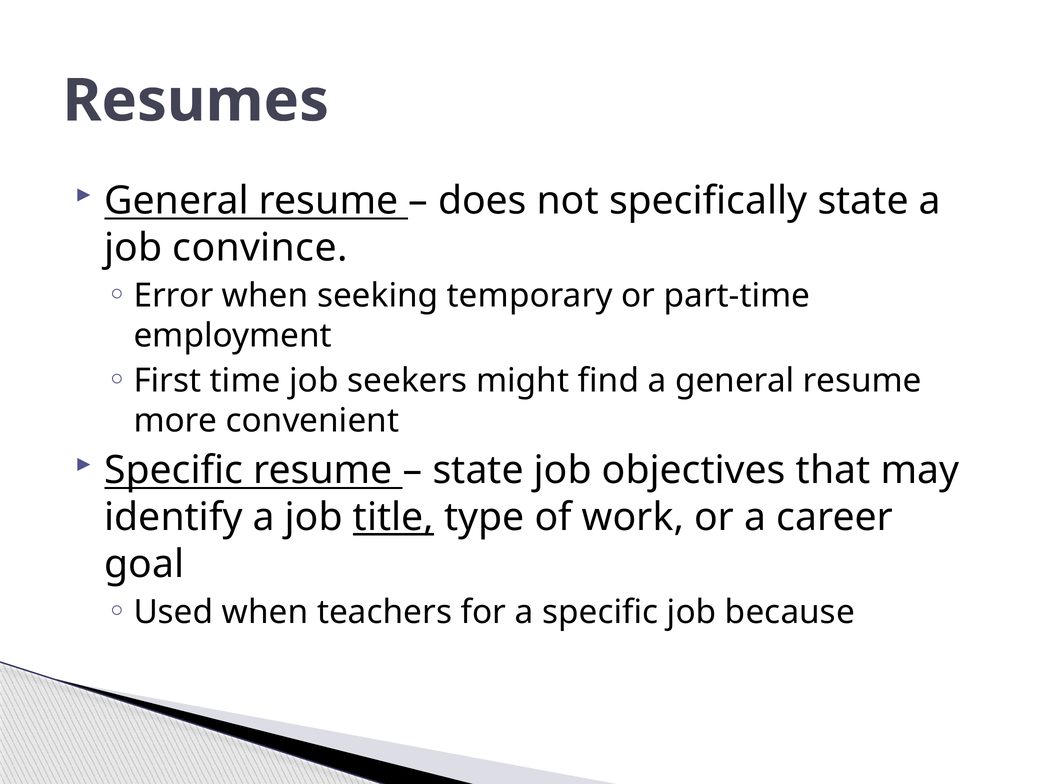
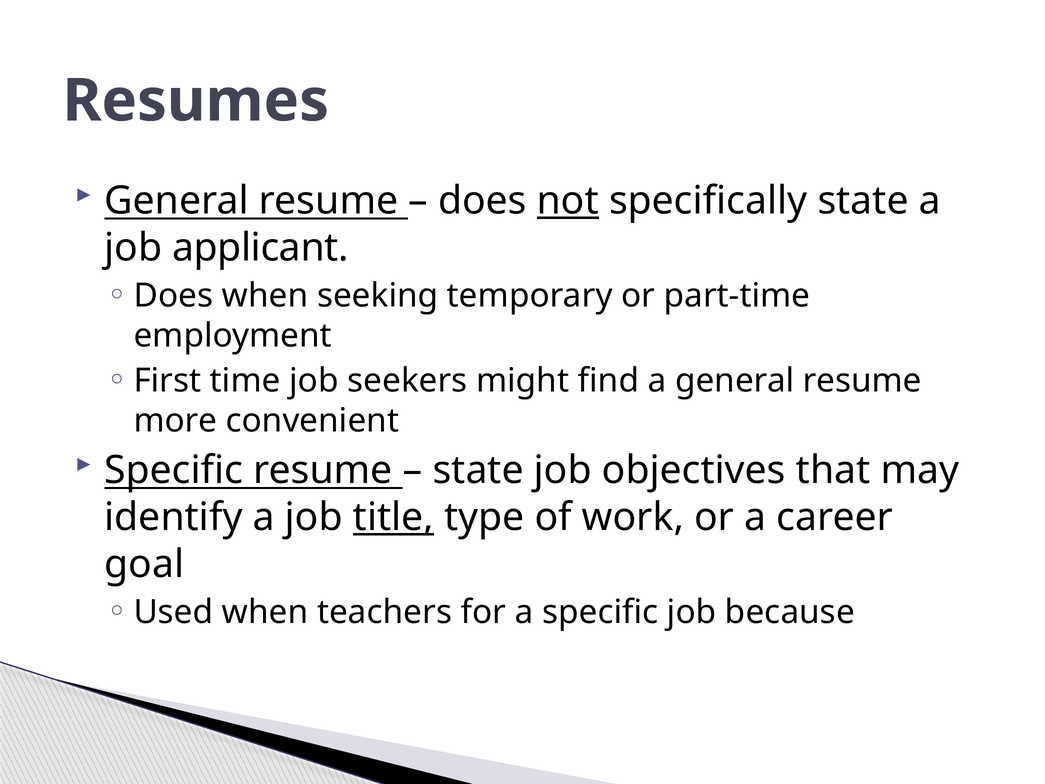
not underline: none -> present (568, 201)
convince: convince -> applicant (260, 248)
Error: Error -> Does (173, 296)
